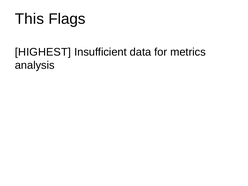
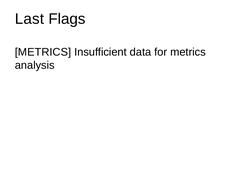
This: This -> Last (29, 19)
HIGHEST: HIGHEST -> METRICS (43, 52)
